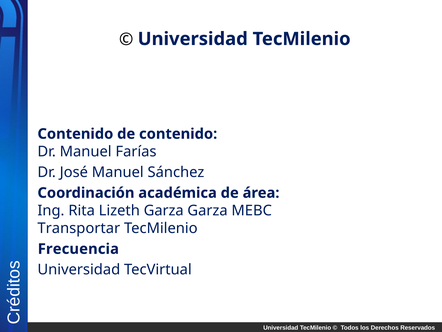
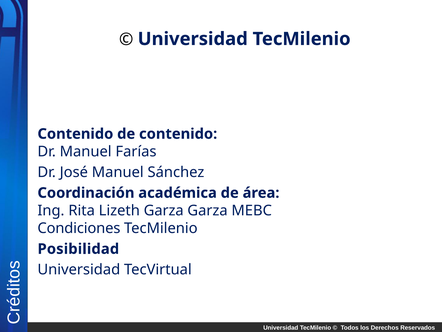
Transportar: Transportar -> Condiciones (79, 228)
Frecuencia: Frecuencia -> Posibilidad (78, 249)
